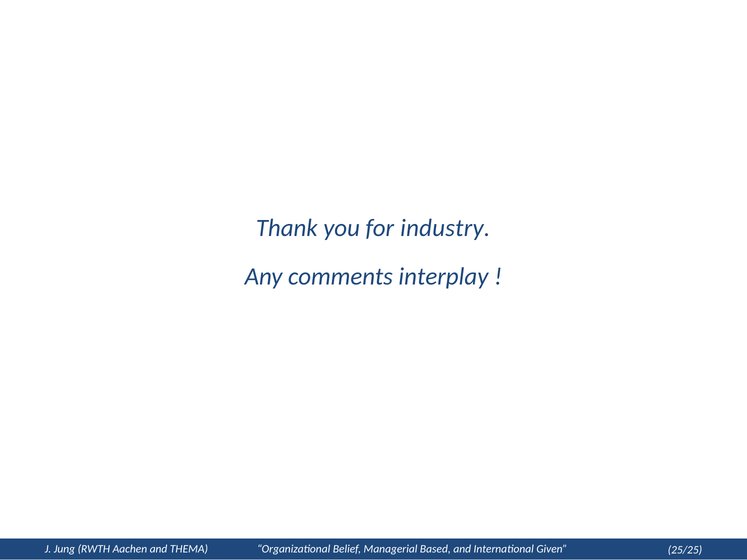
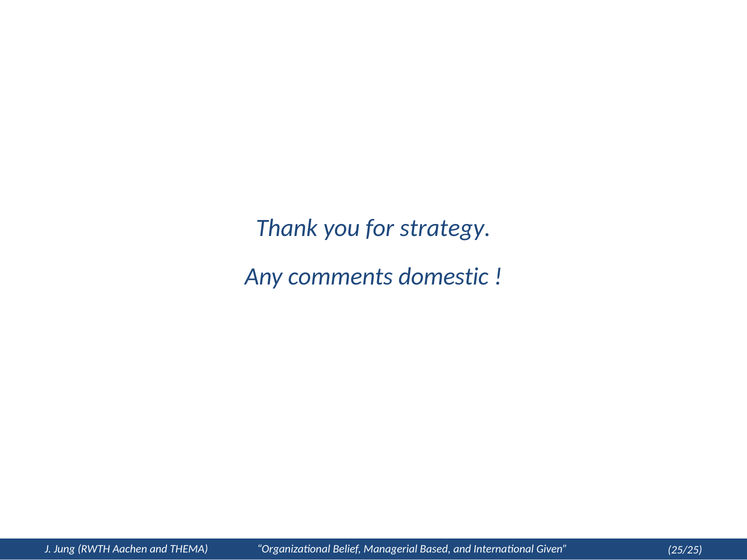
industry: industry -> strategy (445, 228)
interplay: interplay -> domestic (444, 277)
